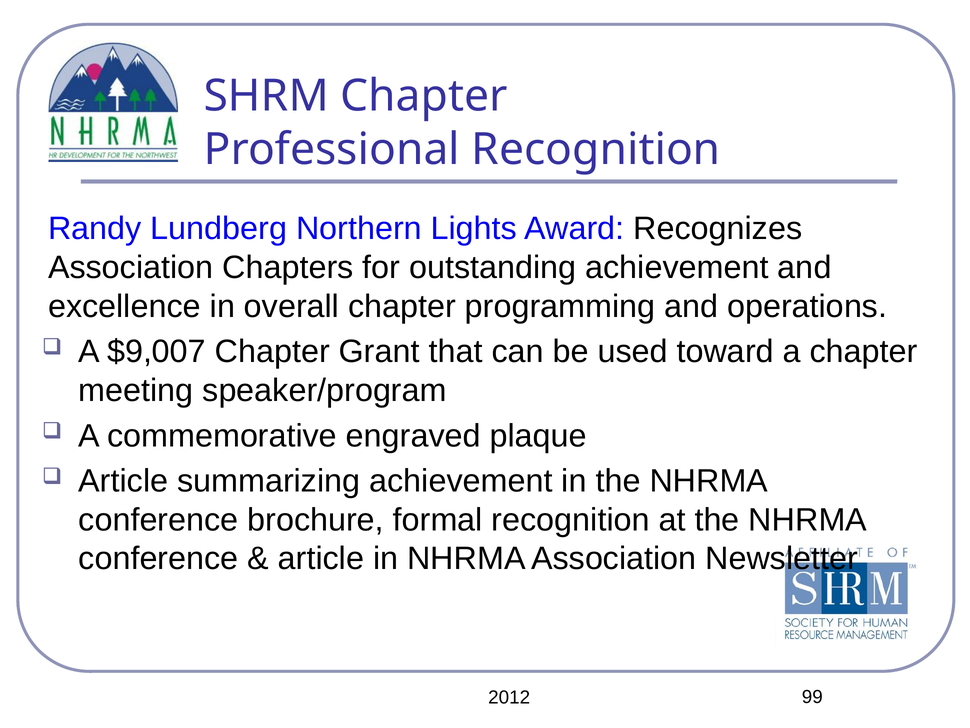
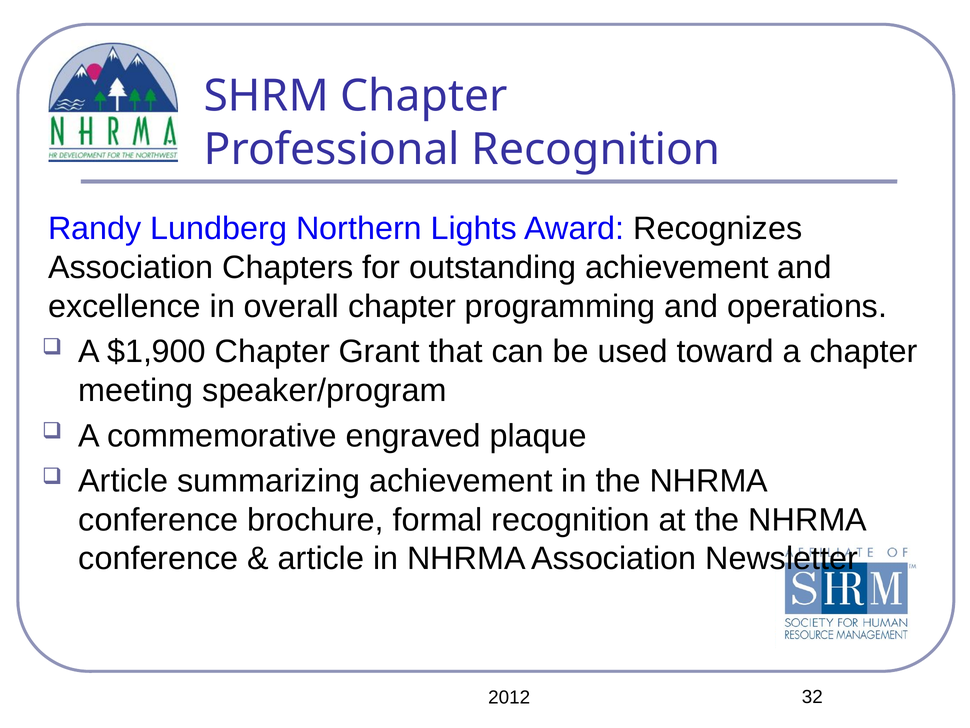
$9,007: $9,007 -> $1,900 (157, 351)
99: 99 -> 32 (812, 696)
